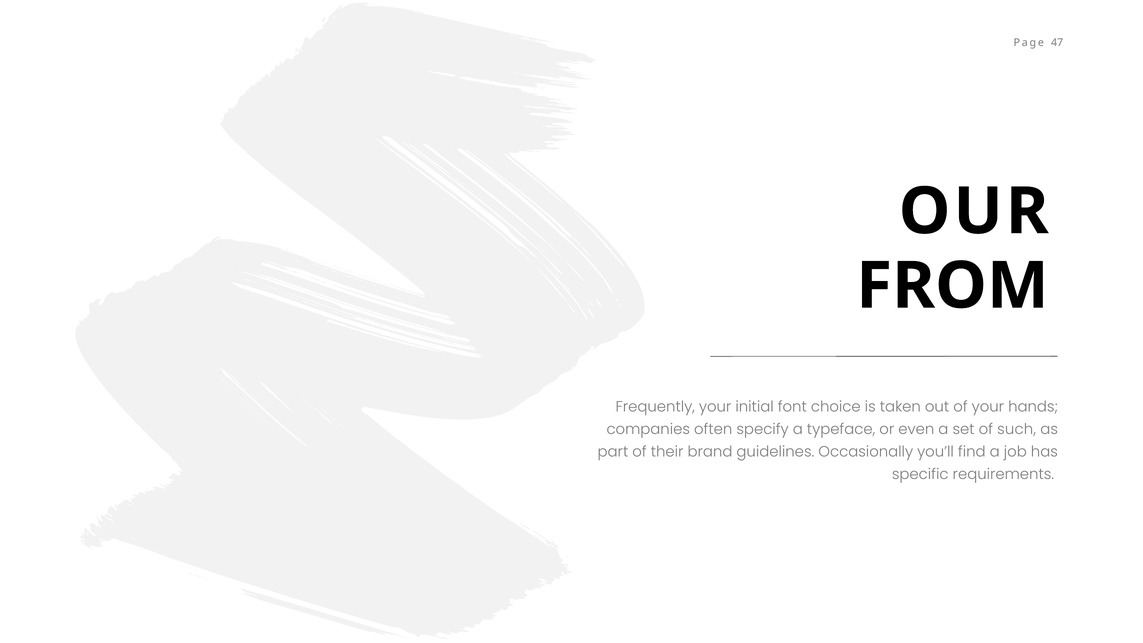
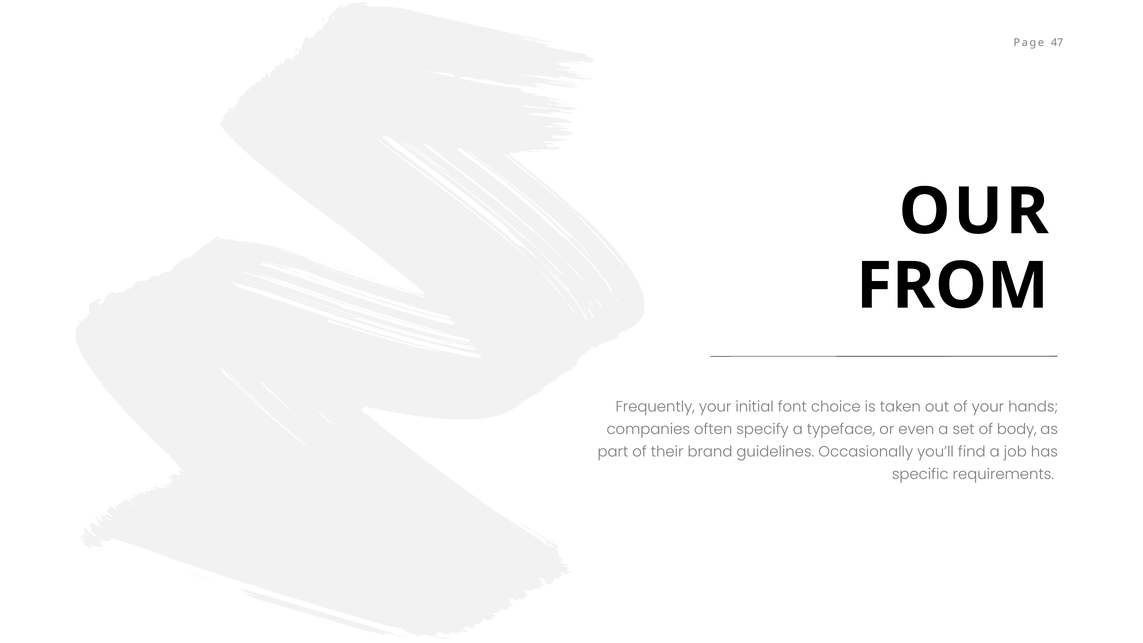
such: such -> body (1017, 430)
